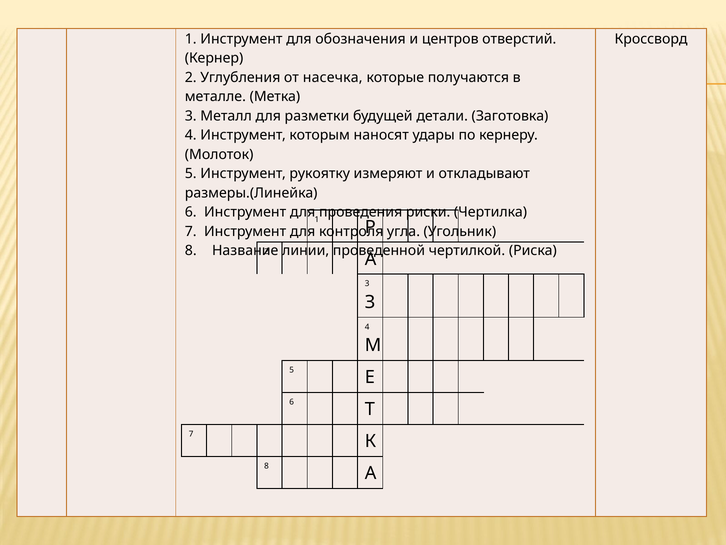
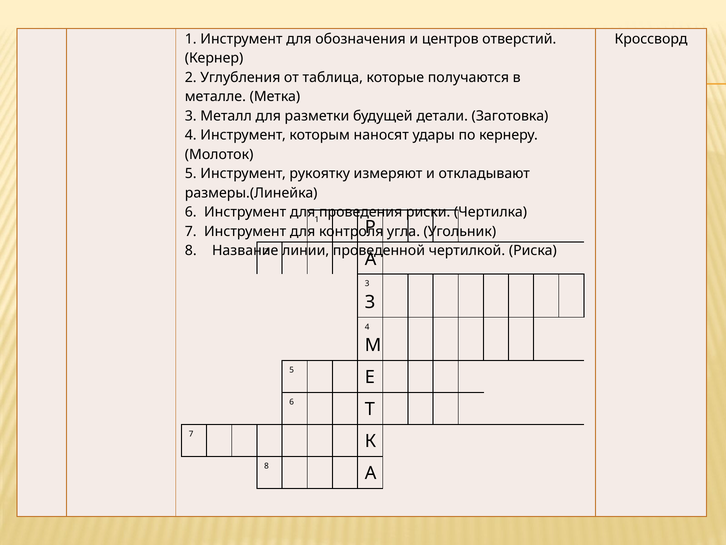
насечка: насечка -> таблица (333, 77)
